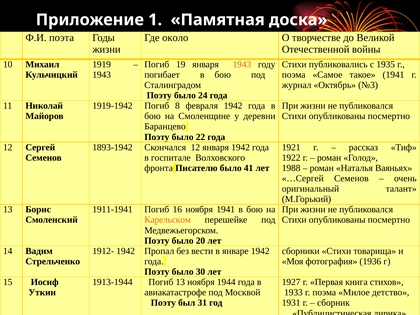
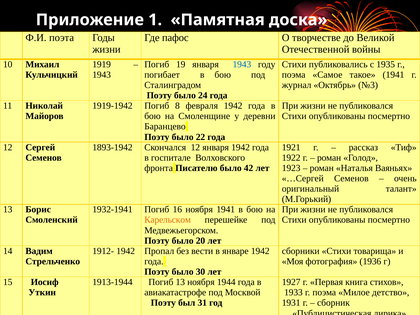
около: около -> пафос (175, 38)
1943 colour: orange -> blue (242, 64)
41: 41 -> 42 (249, 168)
1988: 1988 -> 1923 (291, 168)
1911-1941: 1911-1941 -> 1932-1941 (112, 210)
